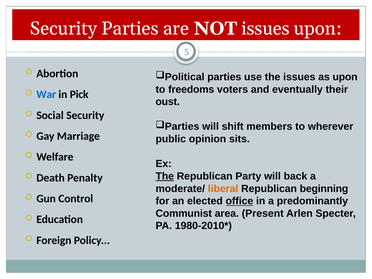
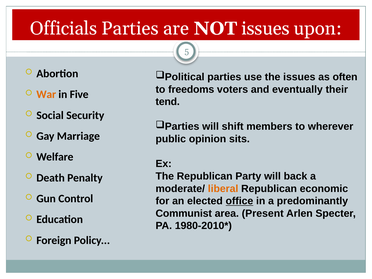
Security: Security -> Officials (63, 28)
as upon: upon -> often (345, 77)
War colour: blue -> orange (46, 94)
Pick: Pick -> Five (79, 94)
oust: oust -> tend (168, 102)
The underline: present -> none (165, 176)
beginning: beginning -> economic (324, 189)
